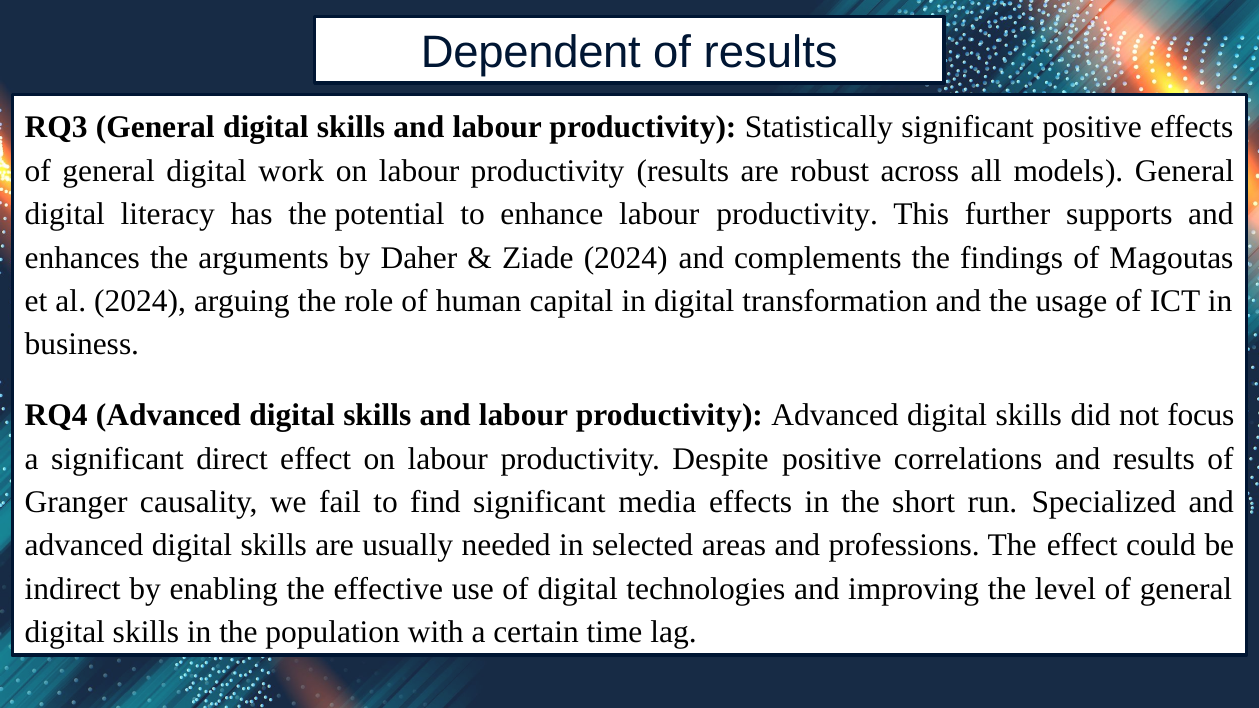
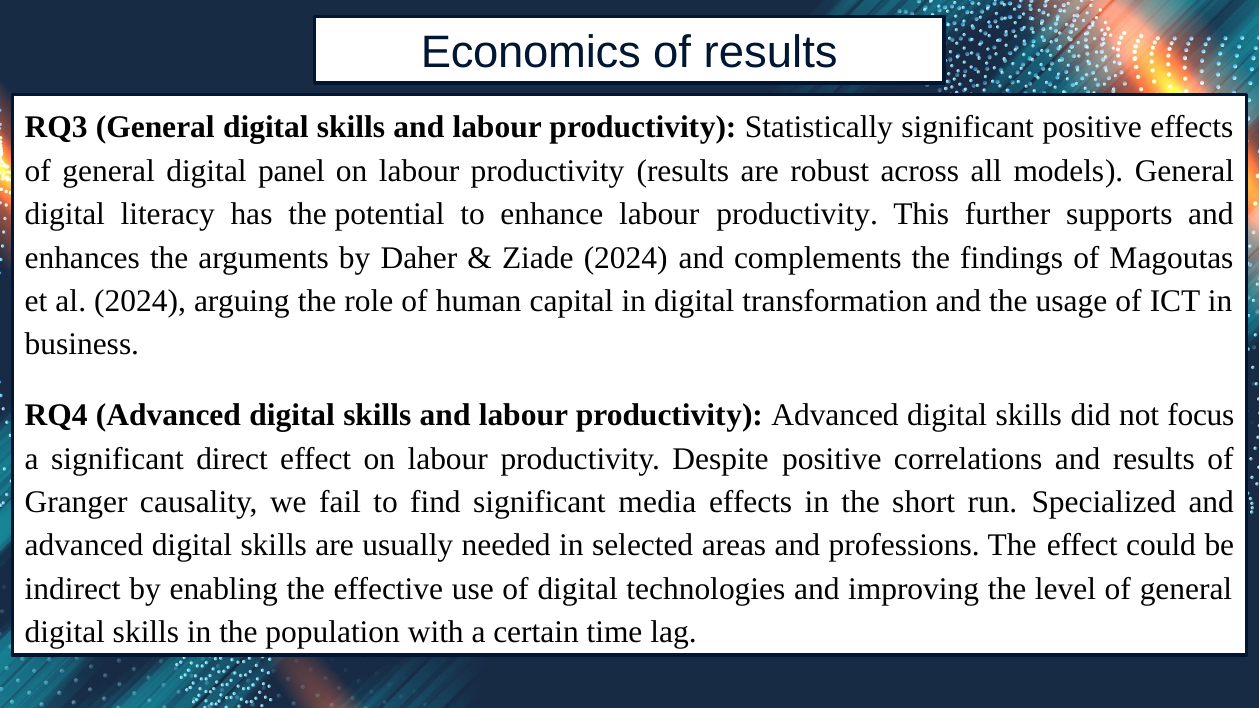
Dependent: Dependent -> Economics (531, 53)
work: work -> panel (292, 171)
